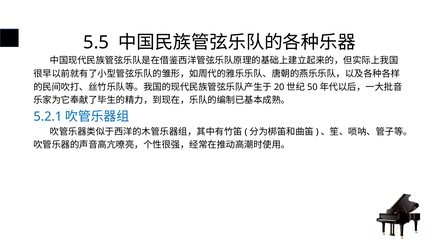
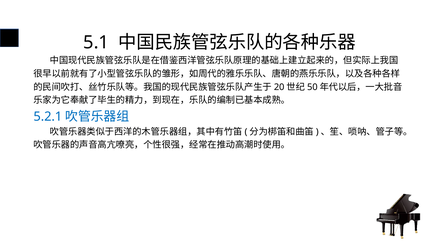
5.5: 5.5 -> 5.1 (96, 43)
